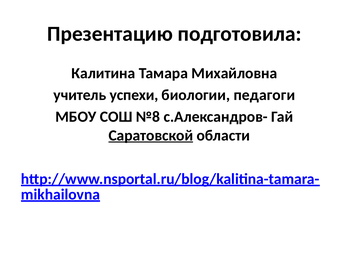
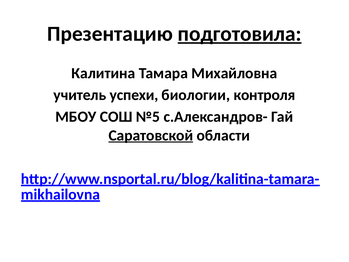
подготовила underline: none -> present (240, 34)
педагоги: педагоги -> контроля (264, 95)
№8: №8 -> №5 (148, 117)
